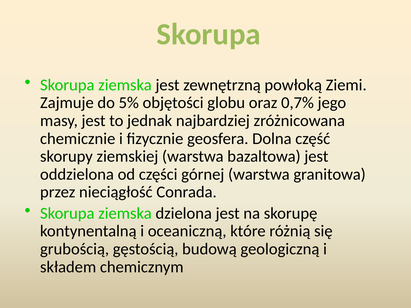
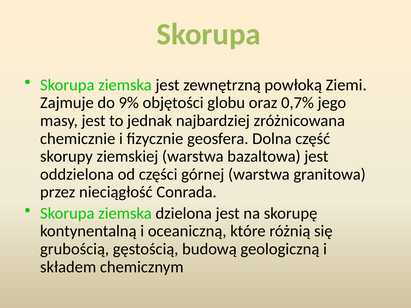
5%: 5% -> 9% (129, 103)
